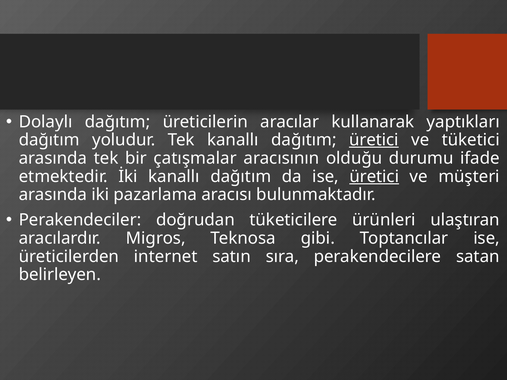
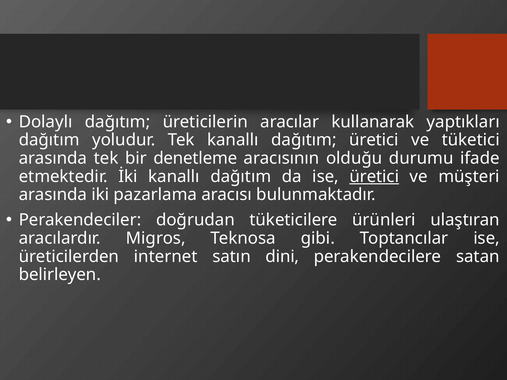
üretici underline: present -> none (374, 140)
çatışmalar: çatışmalar -> denetleme (195, 158)
sıra: sıra -> dini (282, 257)
